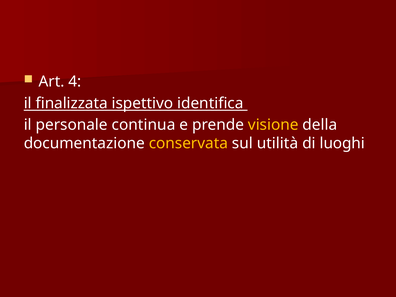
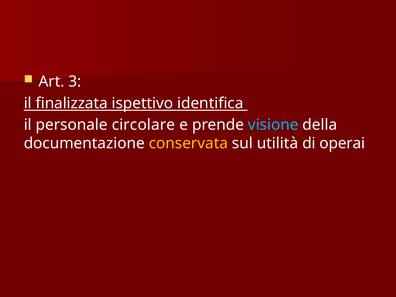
4: 4 -> 3 (75, 82)
continua: continua -> circolare (143, 125)
visione colour: yellow -> light blue (273, 125)
luoghi: luoghi -> operai (342, 143)
